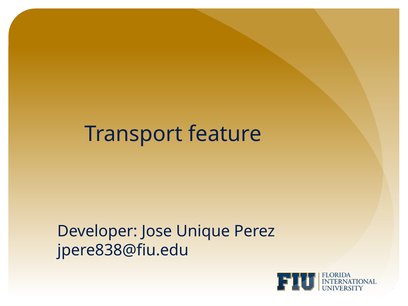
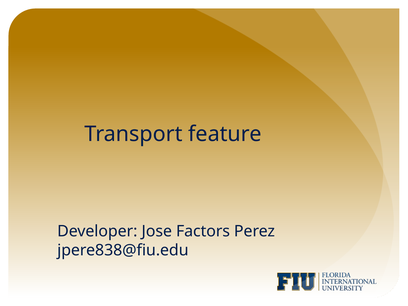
Unique: Unique -> Factors (203, 231)
